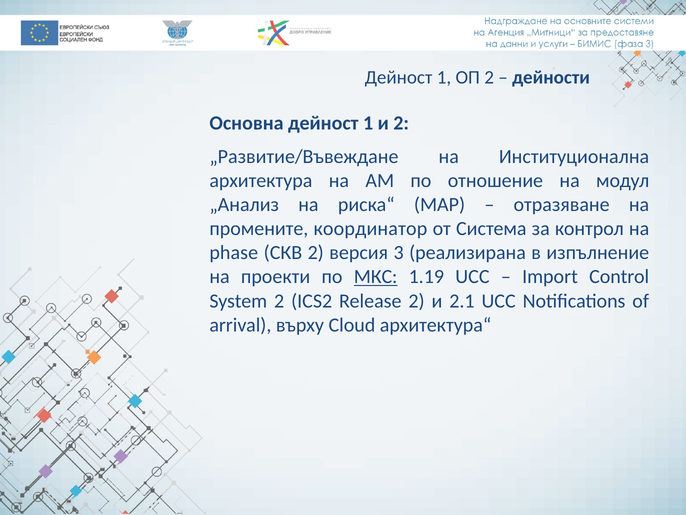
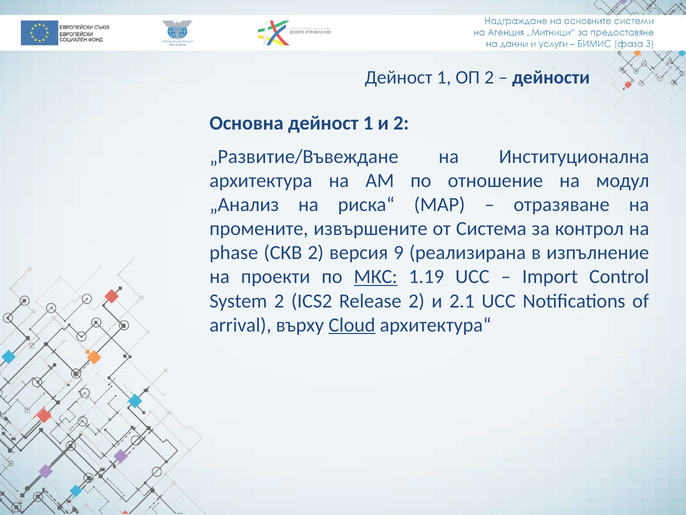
координатор: координатор -> извършените (371, 229)
3: 3 -> 9 (399, 253)
Cloud underline: none -> present (352, 325)
